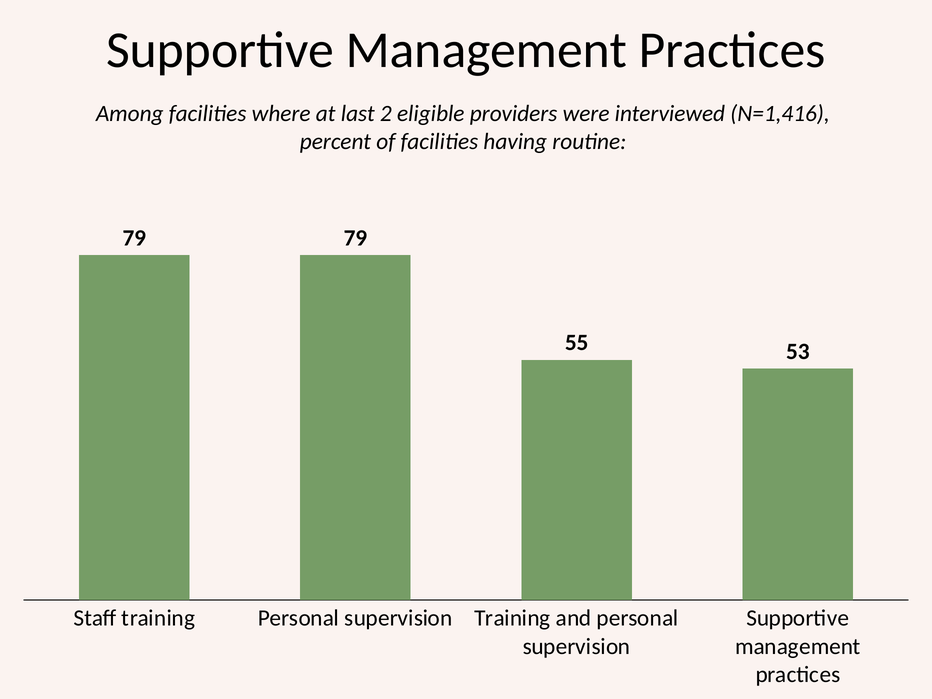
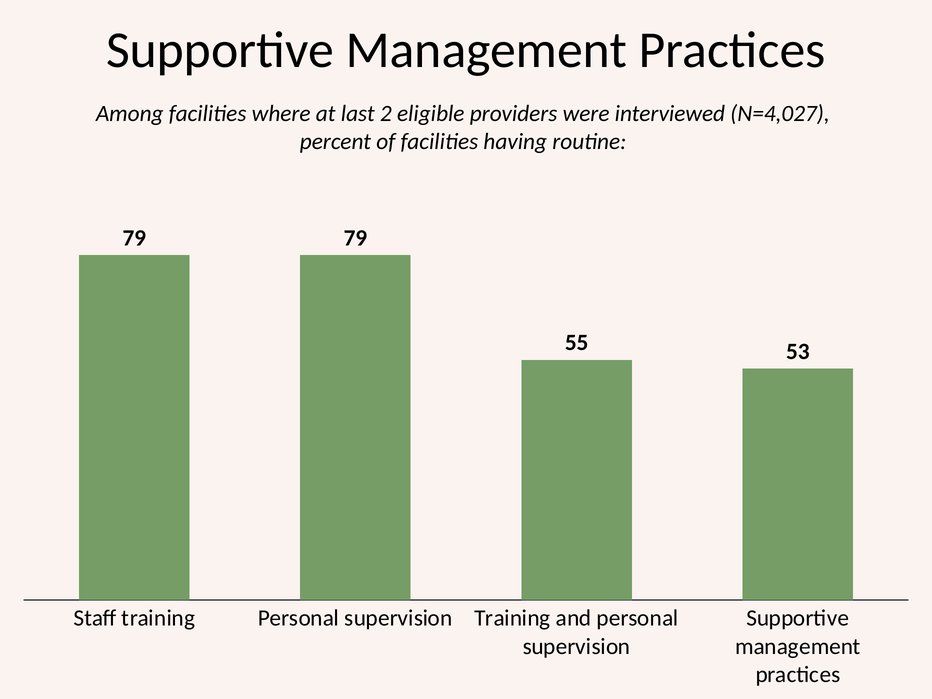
N=1,416: N=1,416 -> N=4,027 (780, 113)
